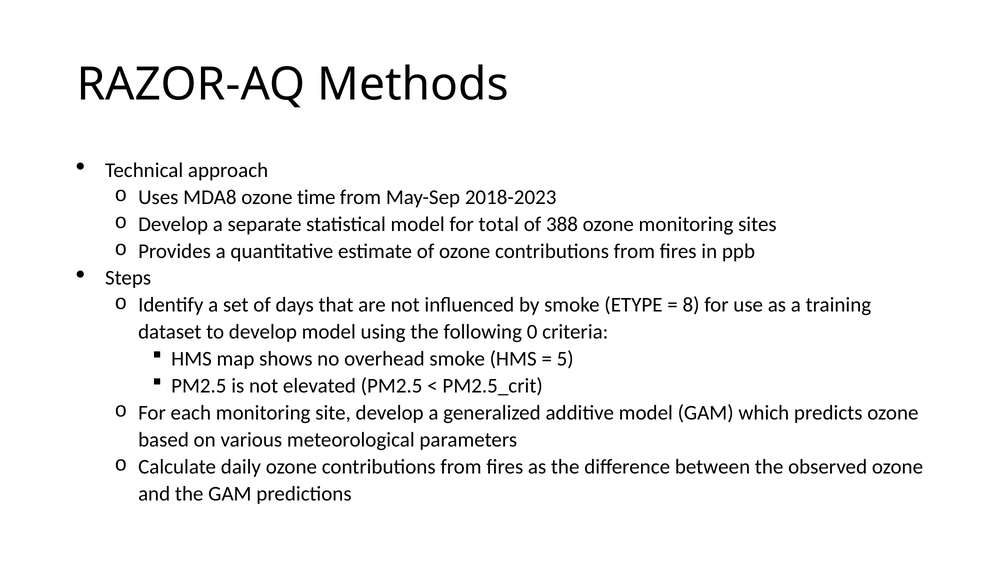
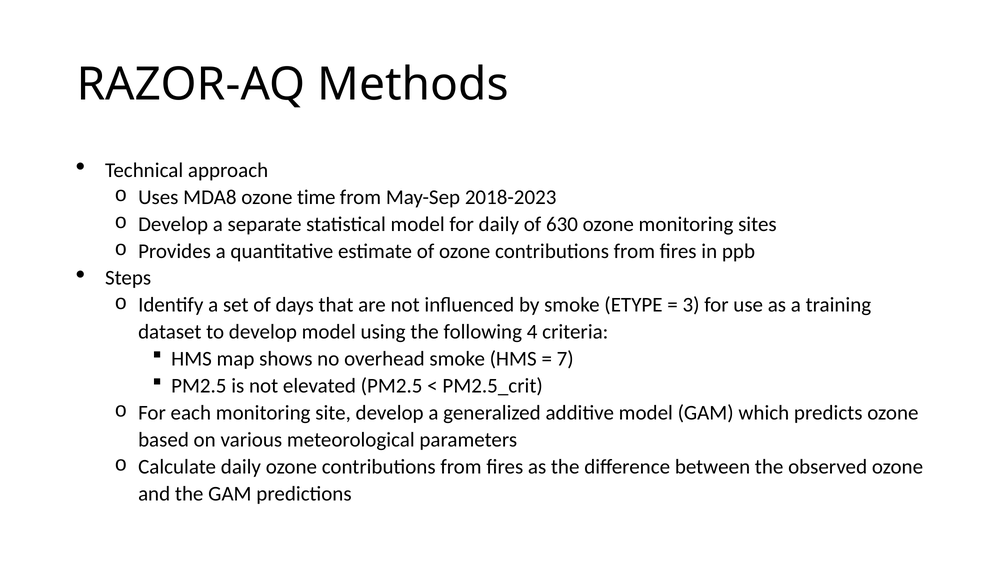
for total: total -> daily (499, 224)
388: 388 -> 630 (562, 224)
8: 8 -> 3 (691, 305)
0: 0 -> 4 (532, 332)
5: 5 -> 7 (565, 359)
